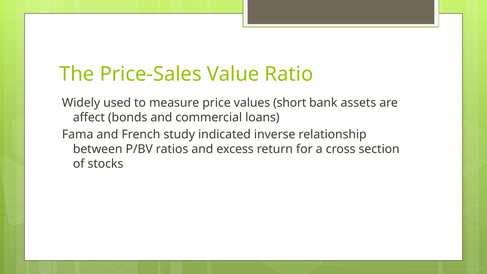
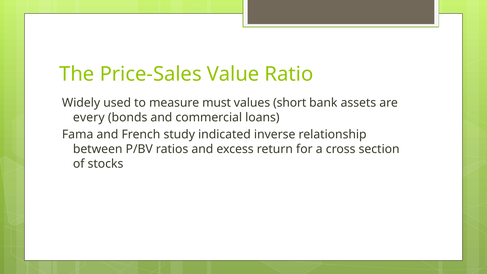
price: price -> must (217, 103)
affect: affect -> every (89, 117)
